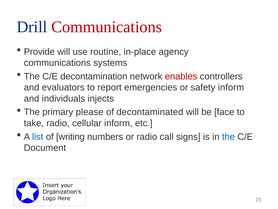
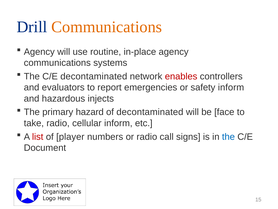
Communications colour: red -> orange (107, 27)
Provide: Provide -> Agency (39, 52)
C/E decontamination: decontamination -> decontaminated (94, 76)
individuals: individuals -> hazardous (63, 98)
please: please -> hazard (90, 112)
list colour: blue -> red (38, 136)
writing: writing -> player (70, 136)
